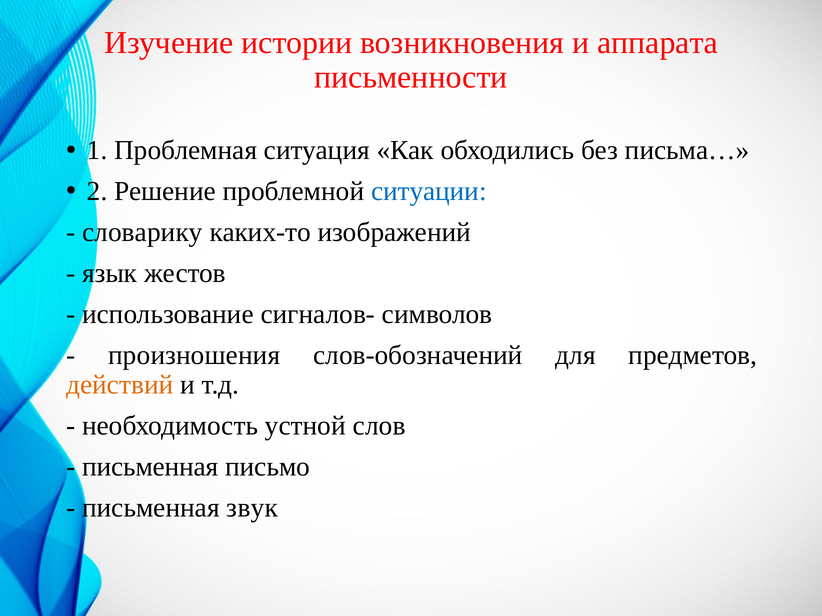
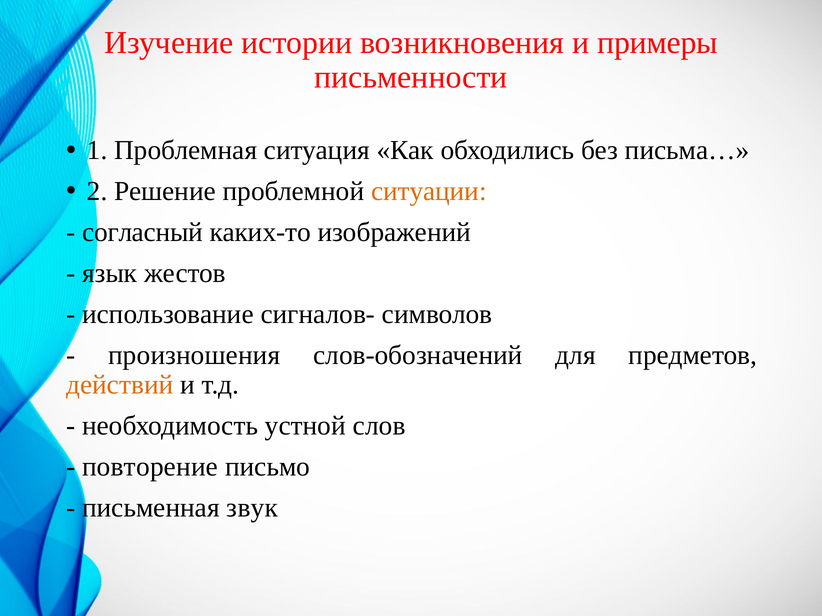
аппарата: аппарата -> примеры (657, 43)
ситуации colour: blue -> orange (429, 192)
словарику: словарику -> согласный (143, 233)
письменная: письменная -> повторение (150, 467)
